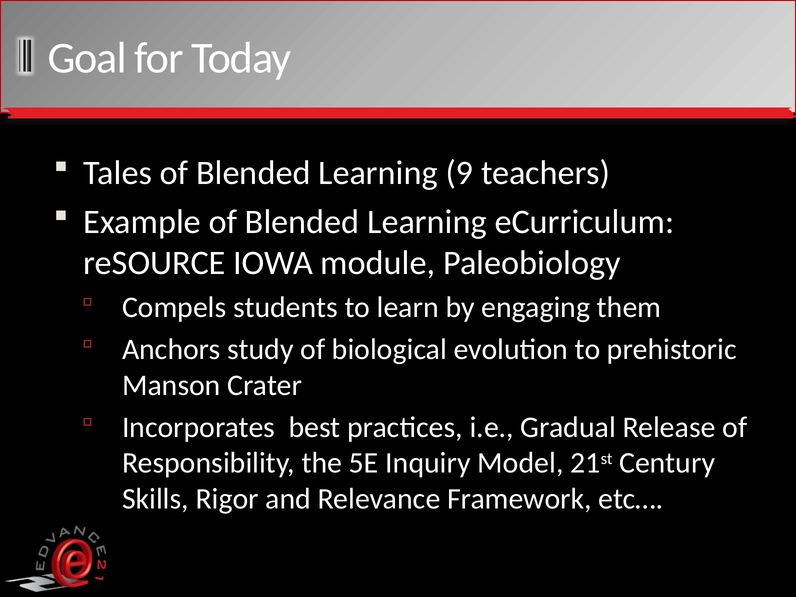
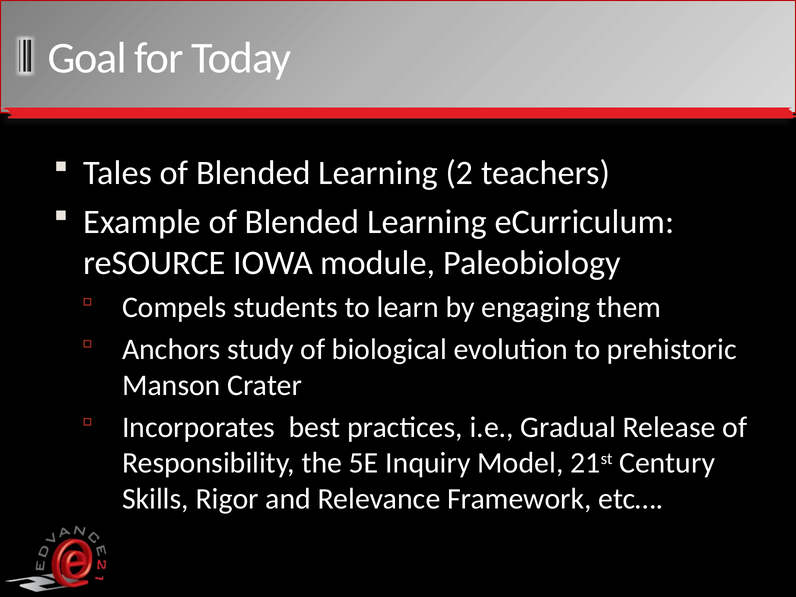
9: 9 -> 2 (459, 173)
